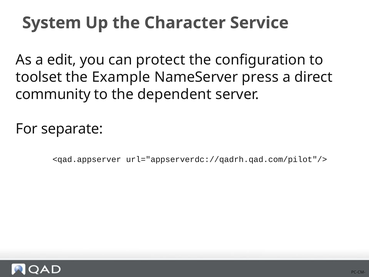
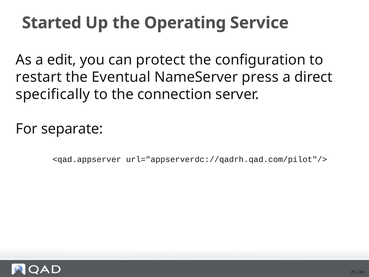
System: System -> Started (52, 23)
Character: Character -> Operating (185, 23)
toolset: toolset -> restart (39, 77)
Example: Example -> Eventual (121, 77)
community: community -> specifically (53, 94)
dependent: dependent -> connection (175, 94)
